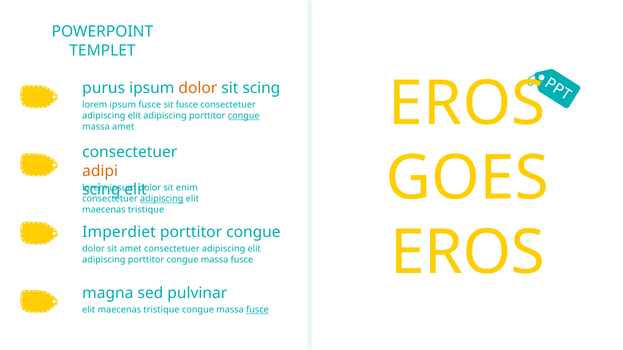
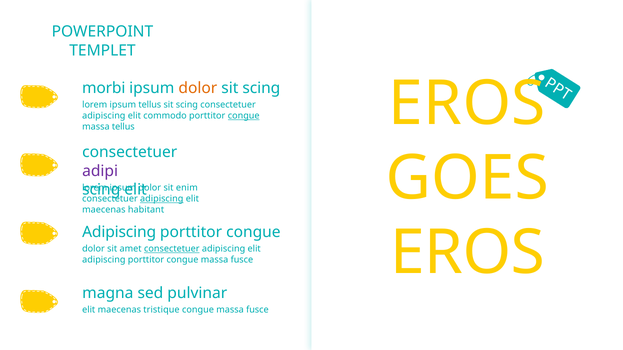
purus: purus -> morbi (104, 88)
ipsum fusce: fusce -> tellus (150, 105)
fusce: fusce -> scing (187, 105)
adipiscing: adipiscing -> commodo (165, 116)
massa amet: amet -> tellus (123, 127)
adipi colour: orange -> purple (100, 171)
tristique: tristique -> habitant (146, 210)
Imperdiet: Imperdiet -> Adipiscing (119, 232)
consectetuer underline: none -> present (172, 249)
fusce underline: present -> none (257, 310)
